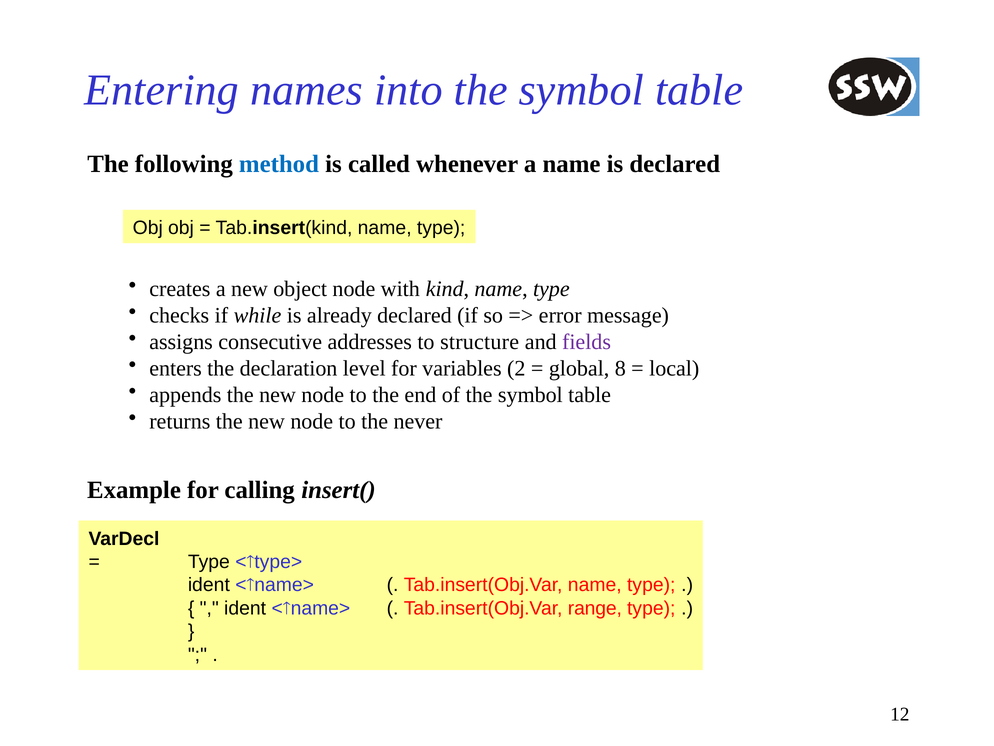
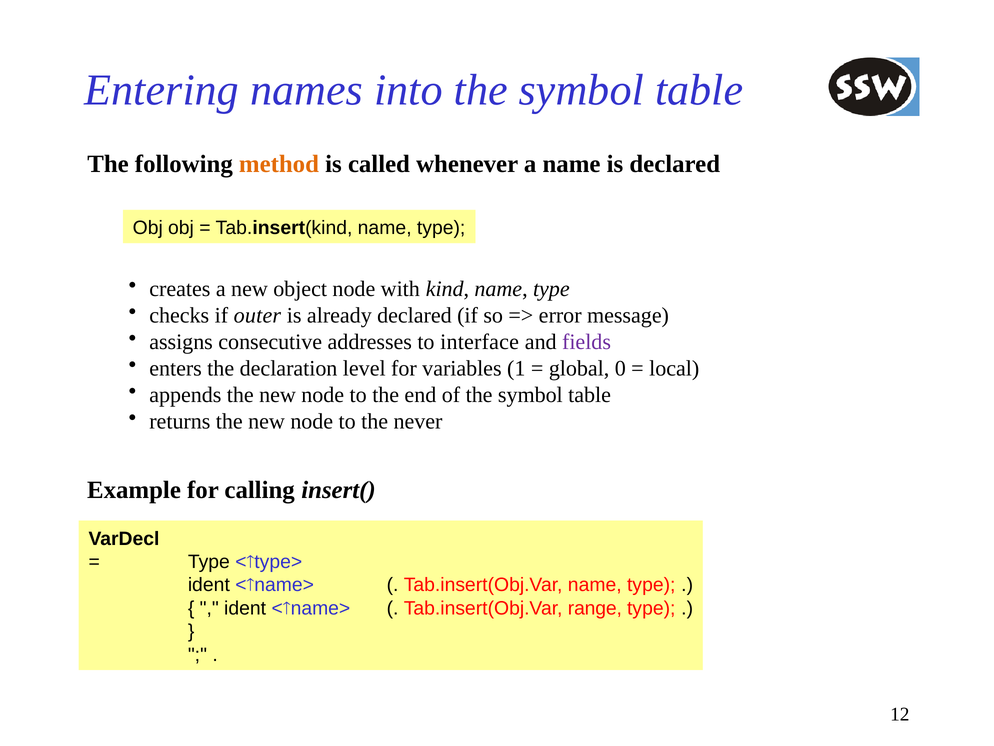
method colour: blue -> orange (279, 164)
while: while -> outer (257, 315)
structure: structure -> interface (480, 342)
2: 2 -> 1 (516, 368)
8: 8 -> 0 (620, 368)
